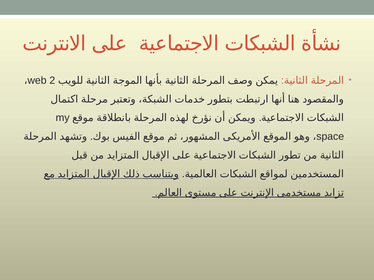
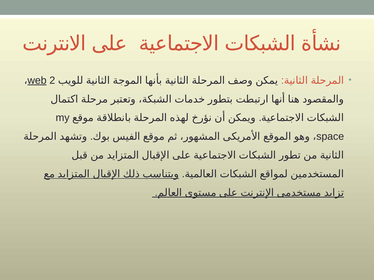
web underline: none -> present (37, 81)
